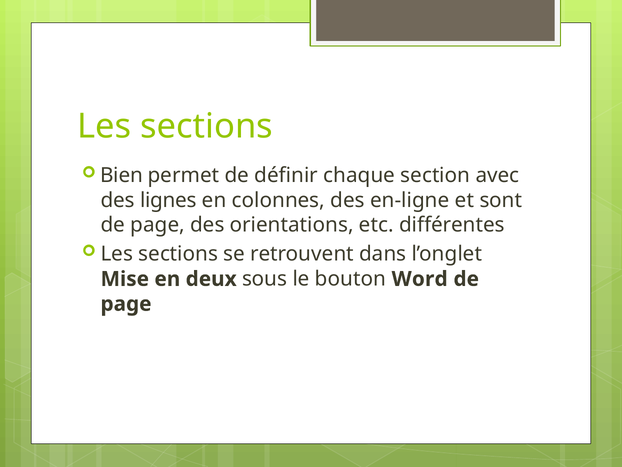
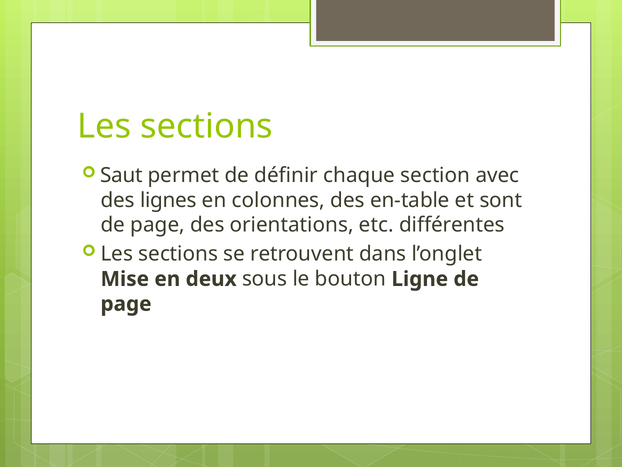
Bien: Bien -> Saut (122, 175)
en-ligne: en-ligne -> en-table (410, 200)
Word: Word -> Ligne (420, 279)
